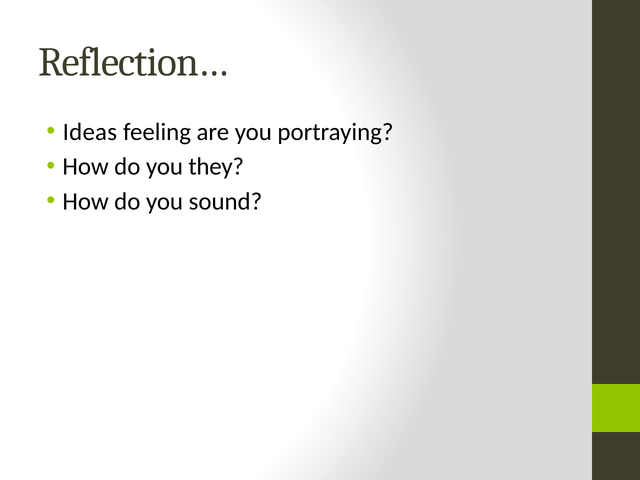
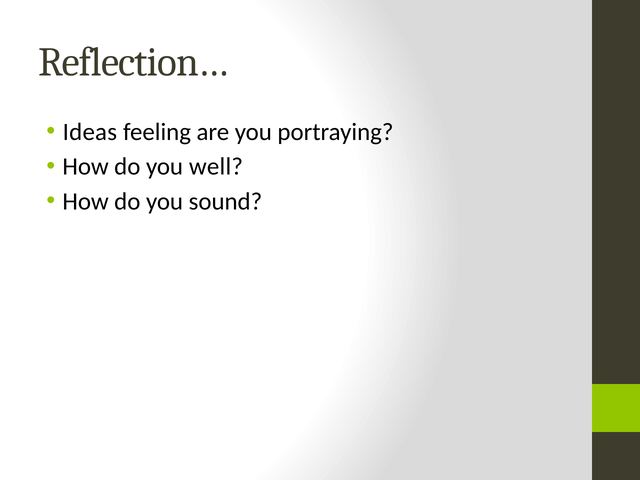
they: they -> well (216, 167)
